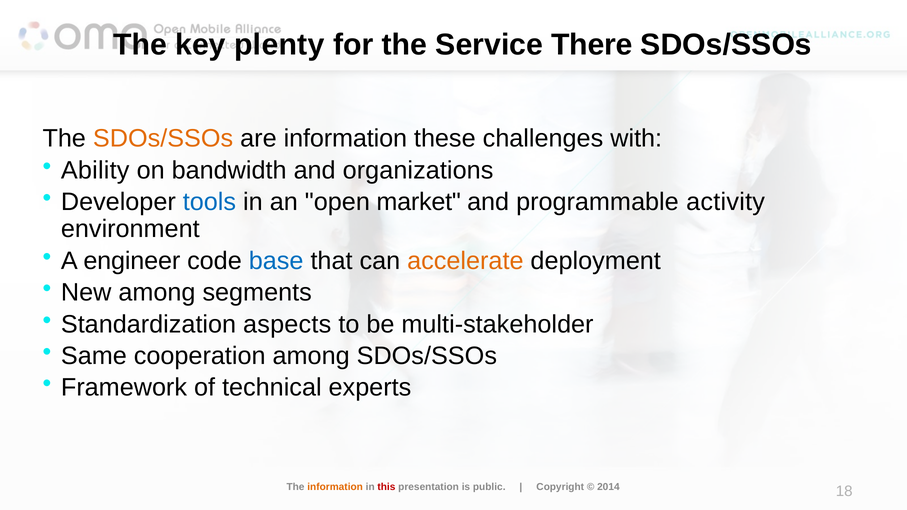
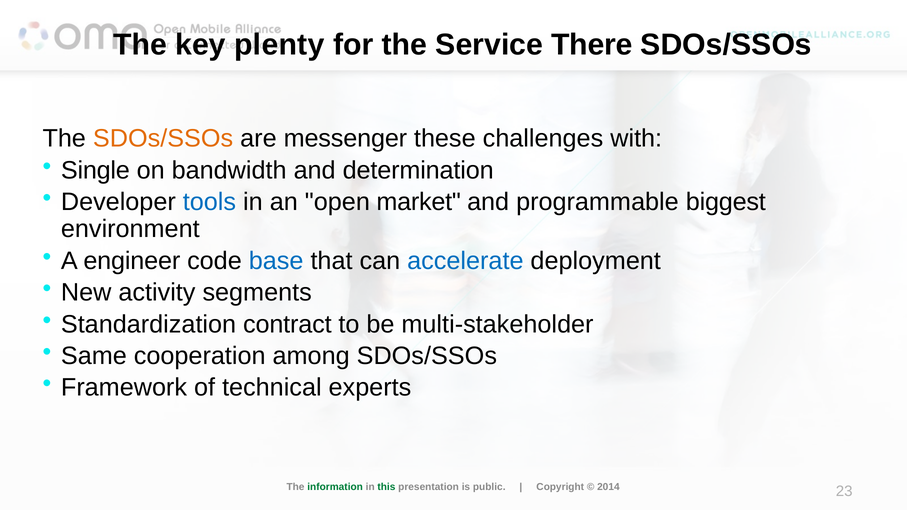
are information: information -> messenger (345, 139)
Ability: Ability -> Single (95, 170)
organizations: organizations -> determination (418, 170)
activity: activity -> biggest (726, 202)
accelerate colour: orange -> blue (465, 261)
New among: among -> activity (157, 293)
aspects: aspects -> contract (287, 324)
information colour: orange -> green (335, 487)
this colour: red -> green (386, 487)
18: 18 -> 23 (844, 491)
